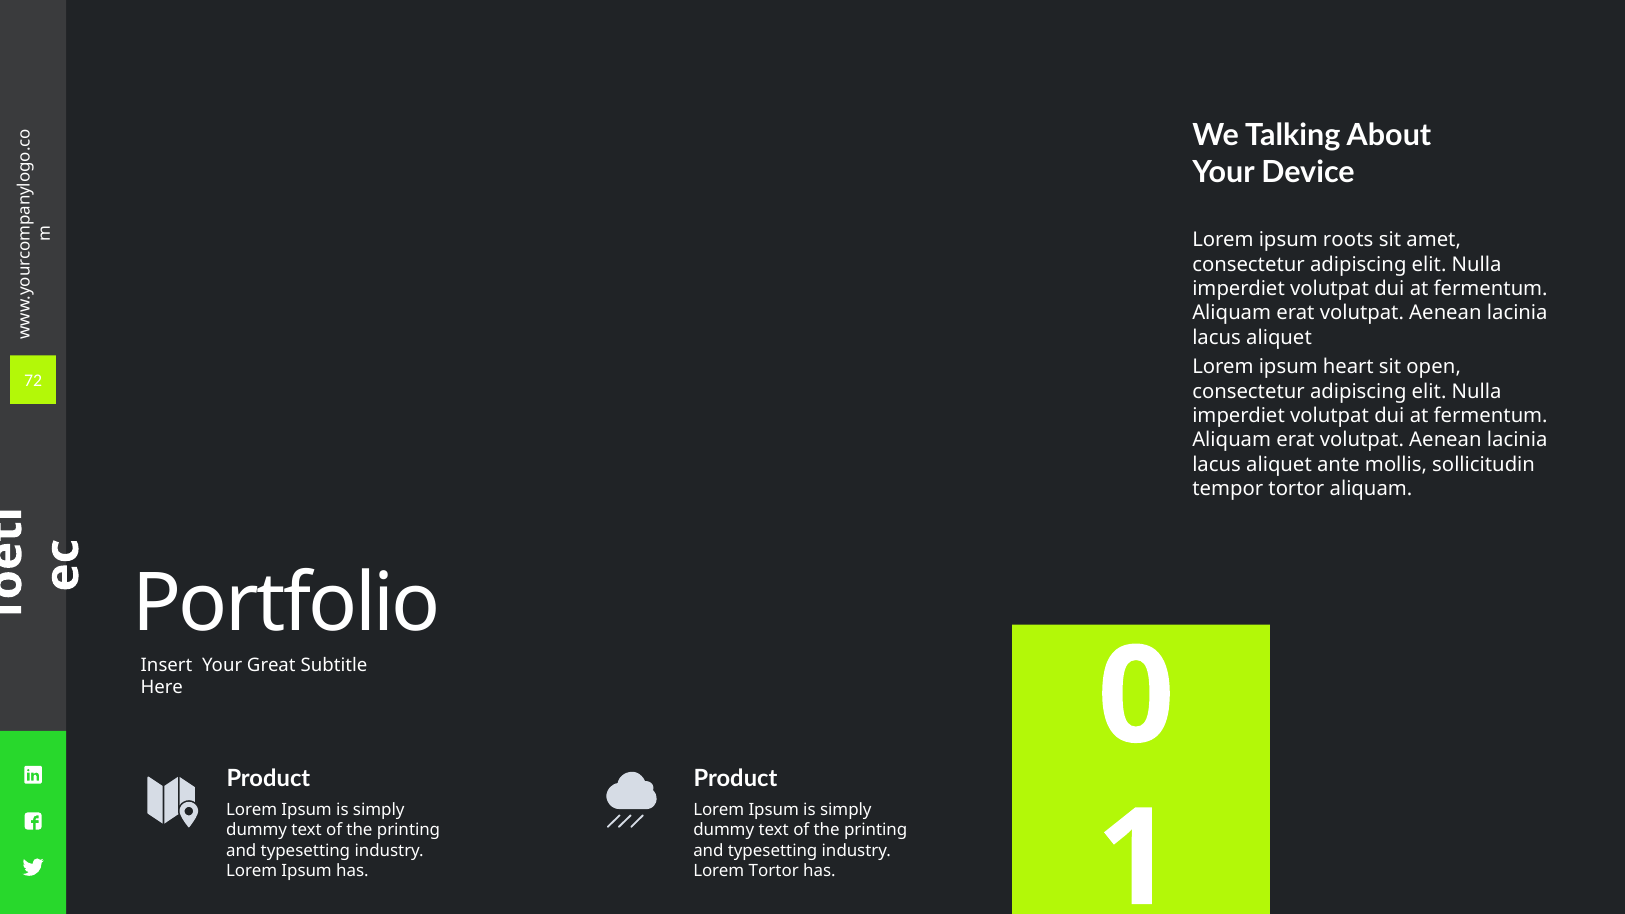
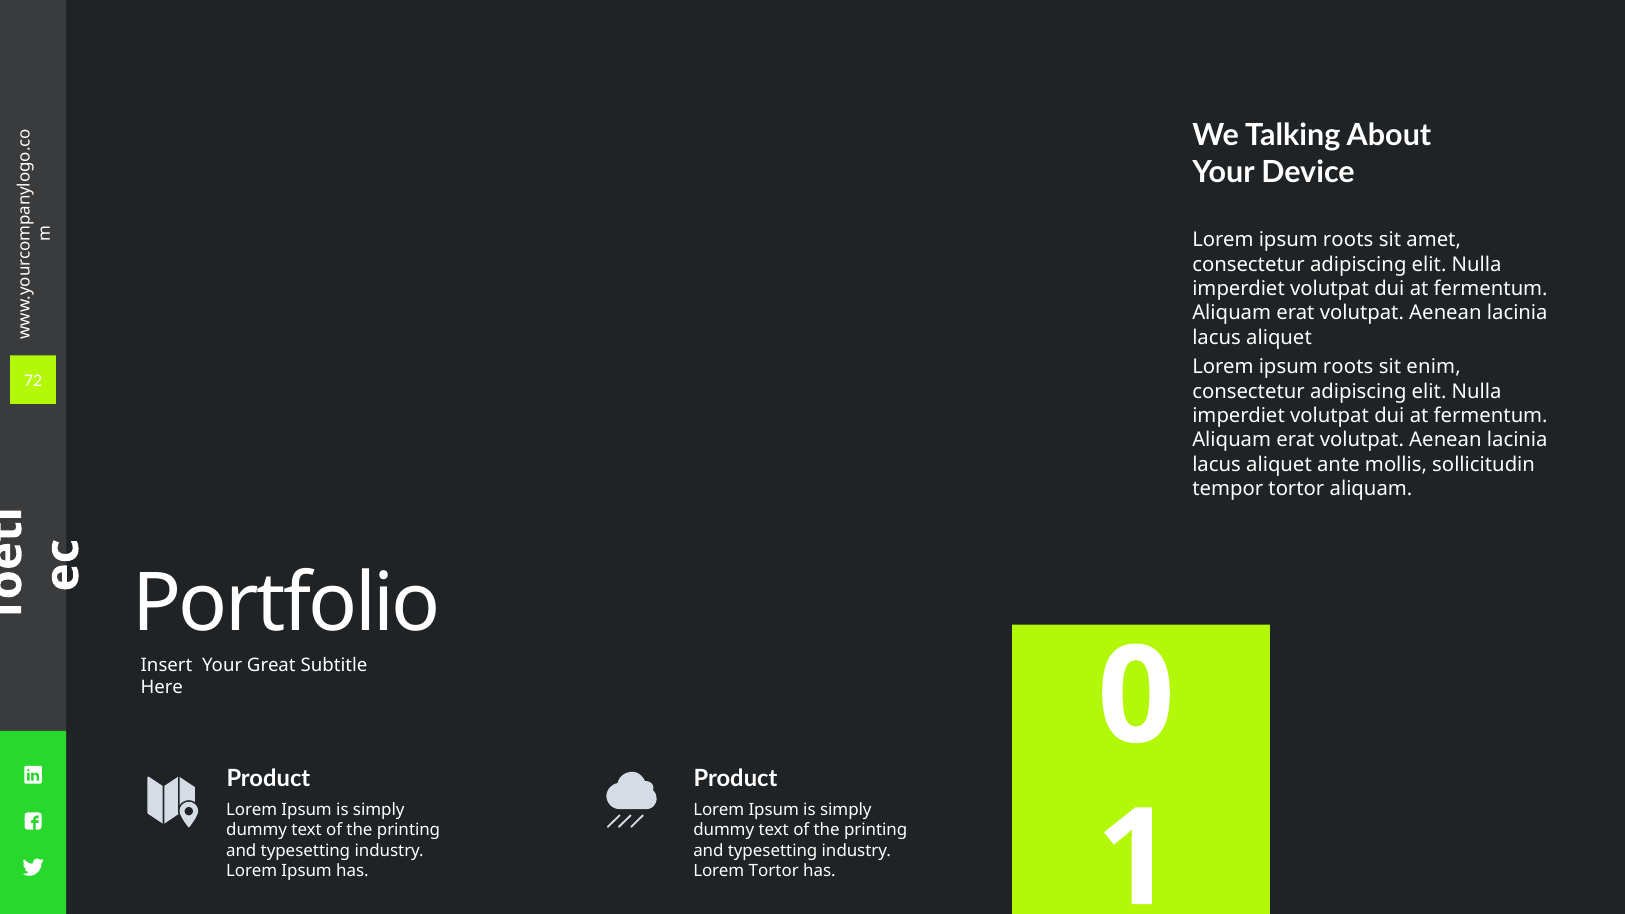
heart: heart -> roots (1348, 367)
open: open -> enim (1434, 367)
